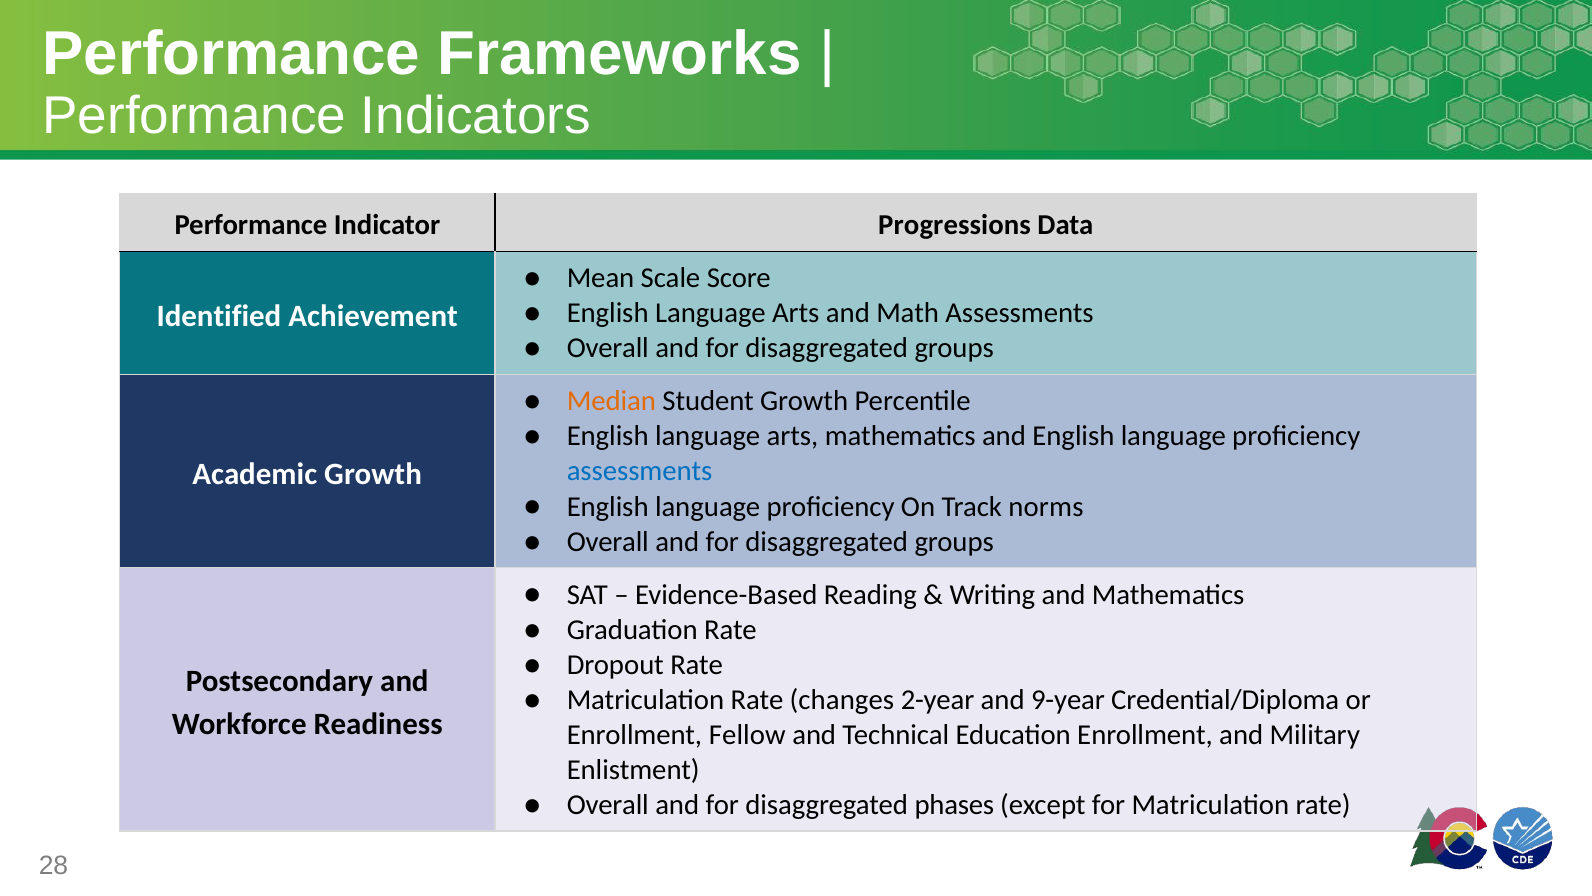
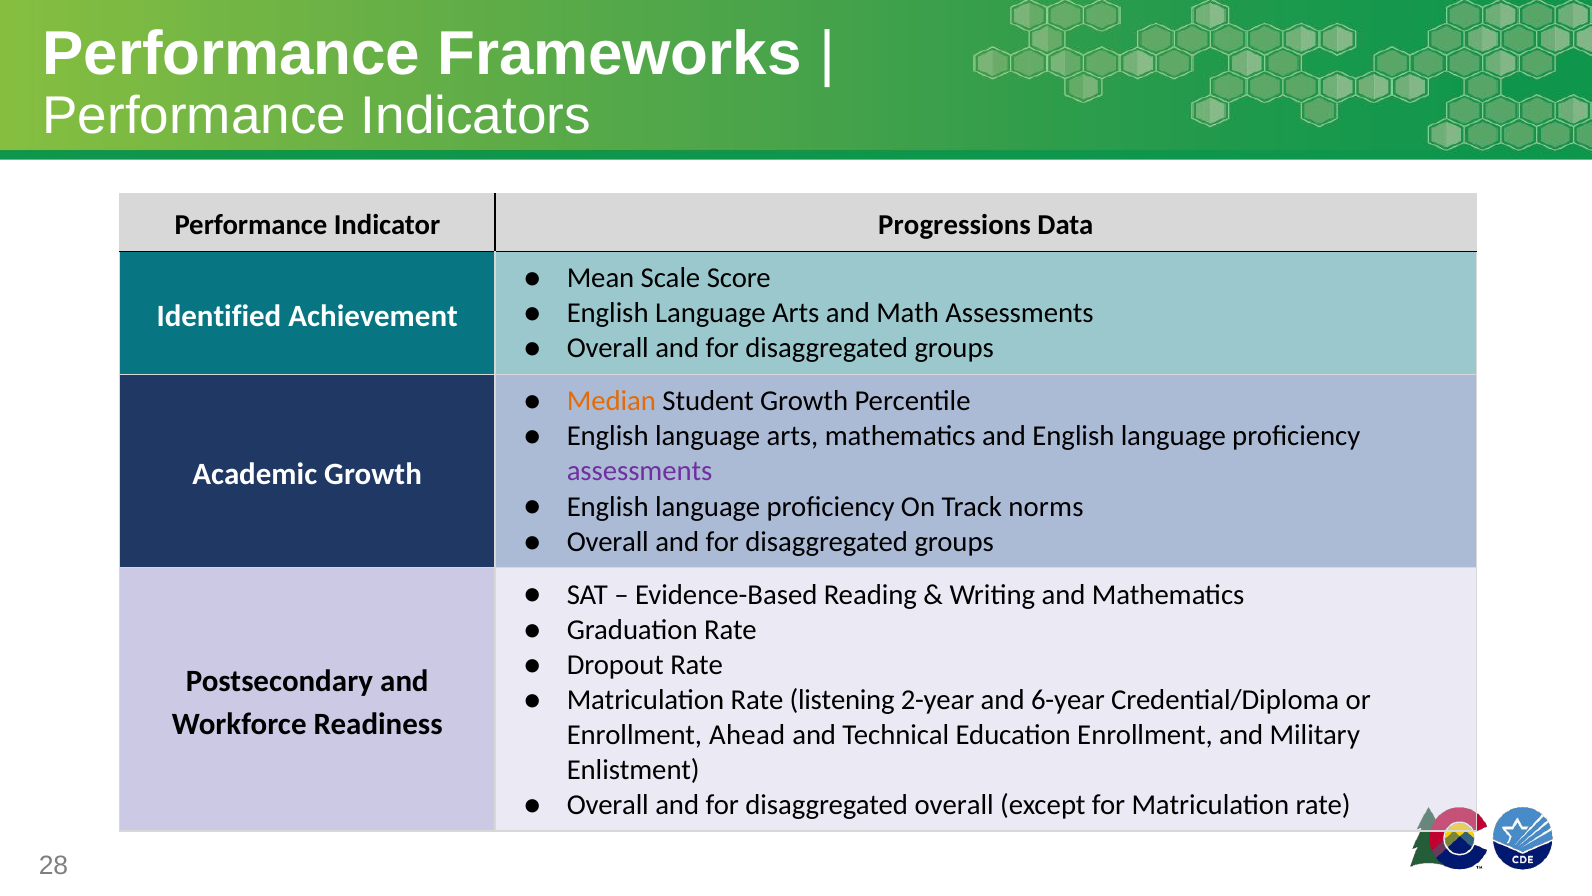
assessments colour: blue -> purple (640, 471)
changes: changes -> listening (842, 699)
9-year: 9-year -> 6-year (1068, 699)
Fellow: Fellow -> Ahead (747, 734)
disaggregated phases: phases -> overall (954, 804)
